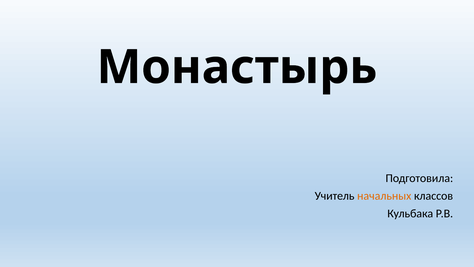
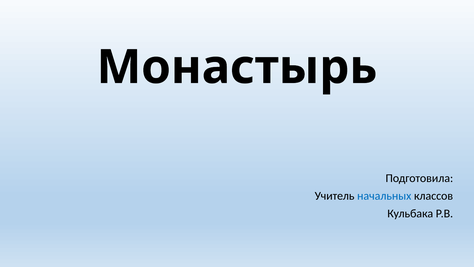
начальных colour: orange -> blue (384, 196)
